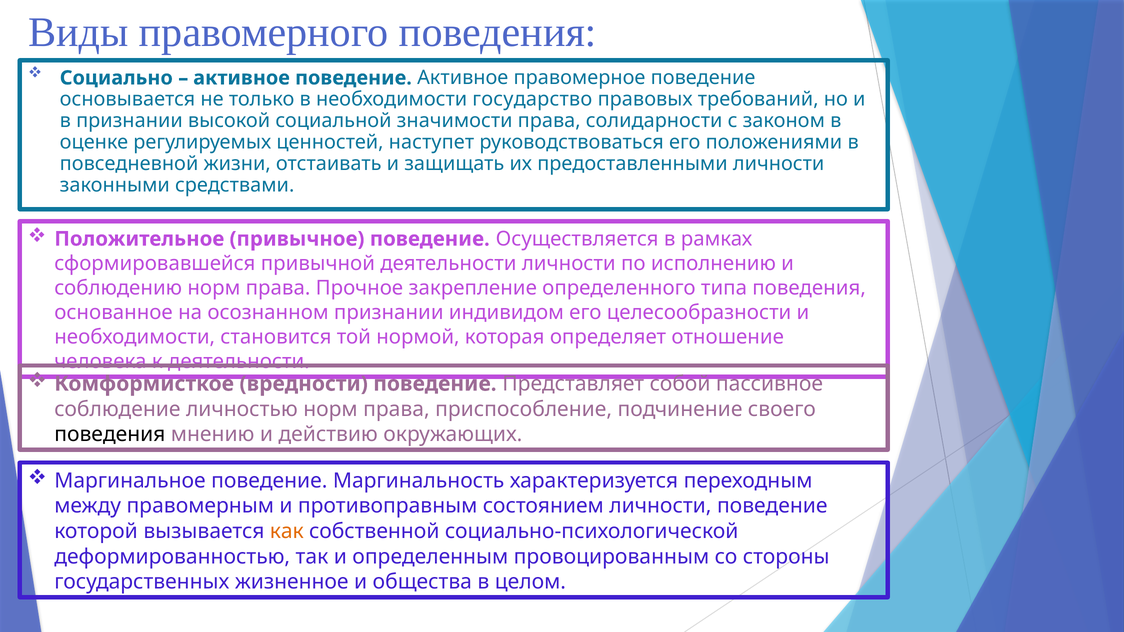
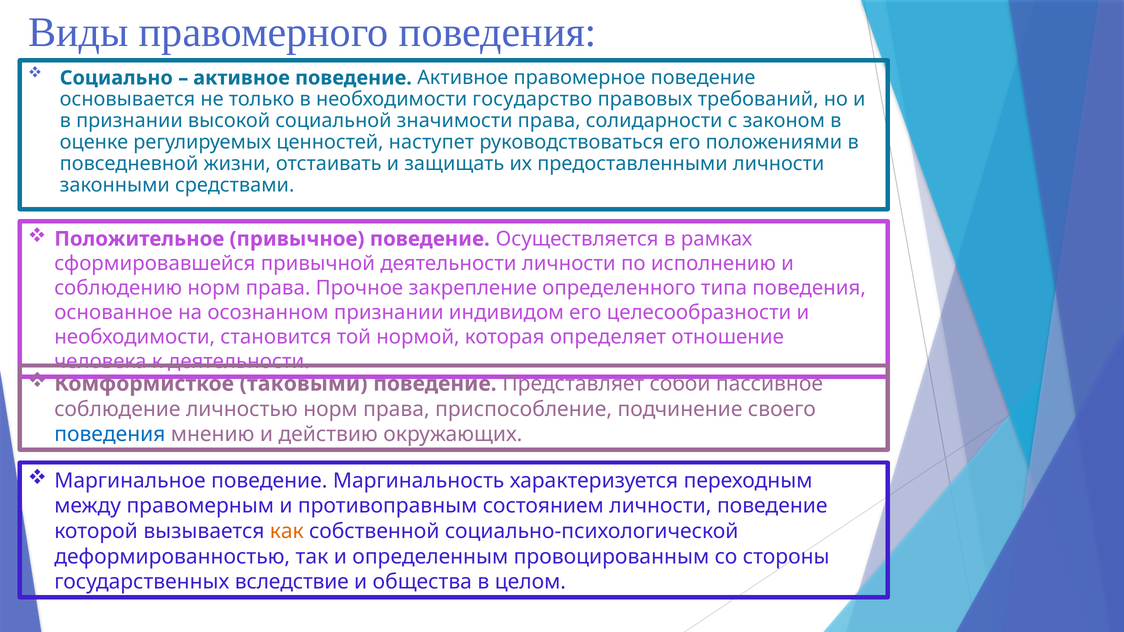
вредности: вредности -> таковыми (304, 384)
поведения colour: black -> blue (110, 435)
жизненное: жизненное -> вследствие (292, 582)
